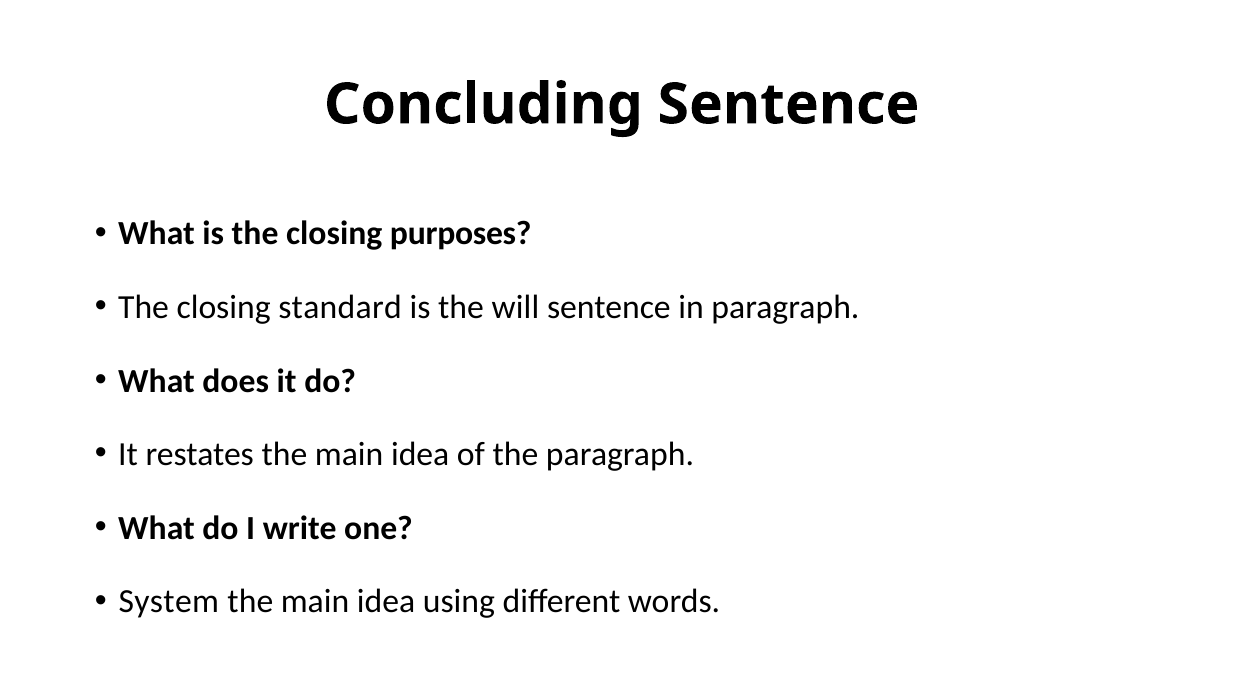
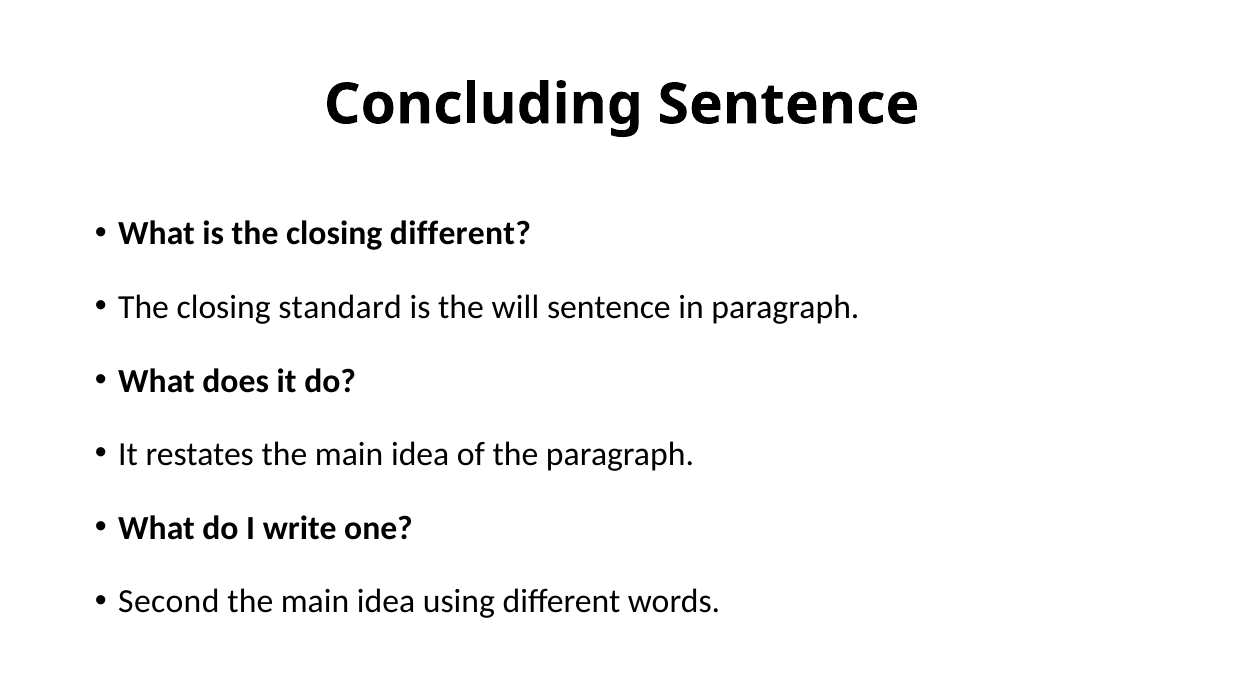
closing purposes: purposes -> different (460, 234)
System: System -> Second (169, 602)
